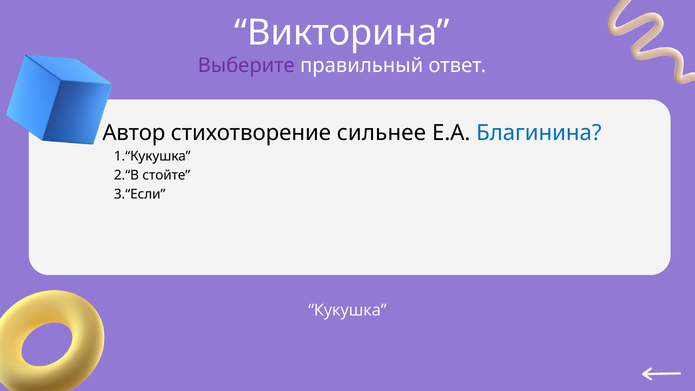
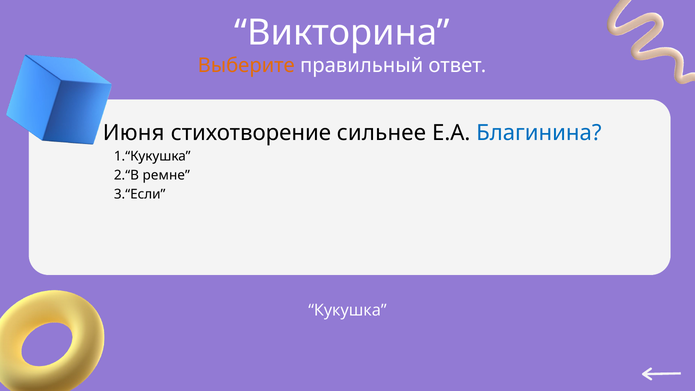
Выберите colour: purple -> orange (246, 66)
Автор: Автор -> Июня (134, 133)
стойте: стойте -> ремне (166, 175)
